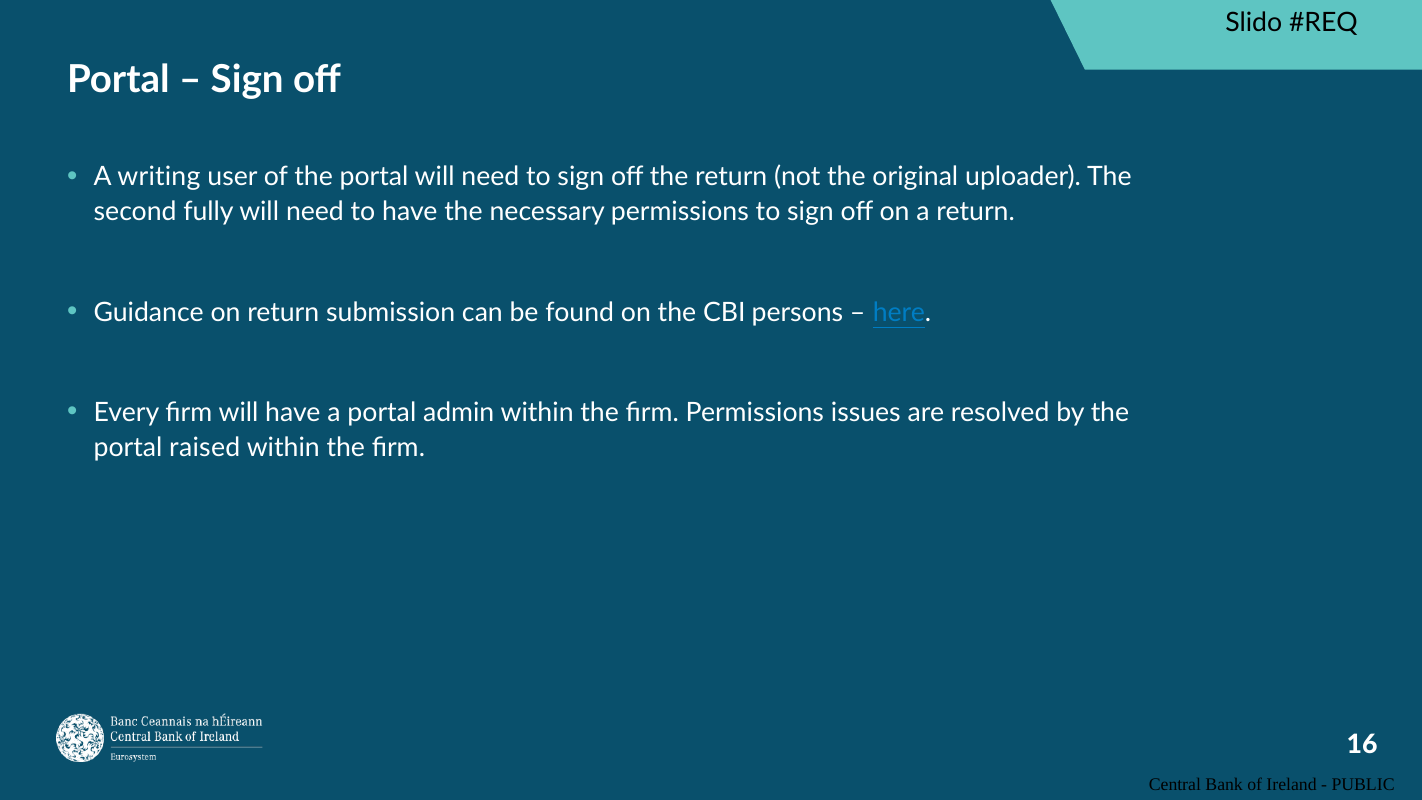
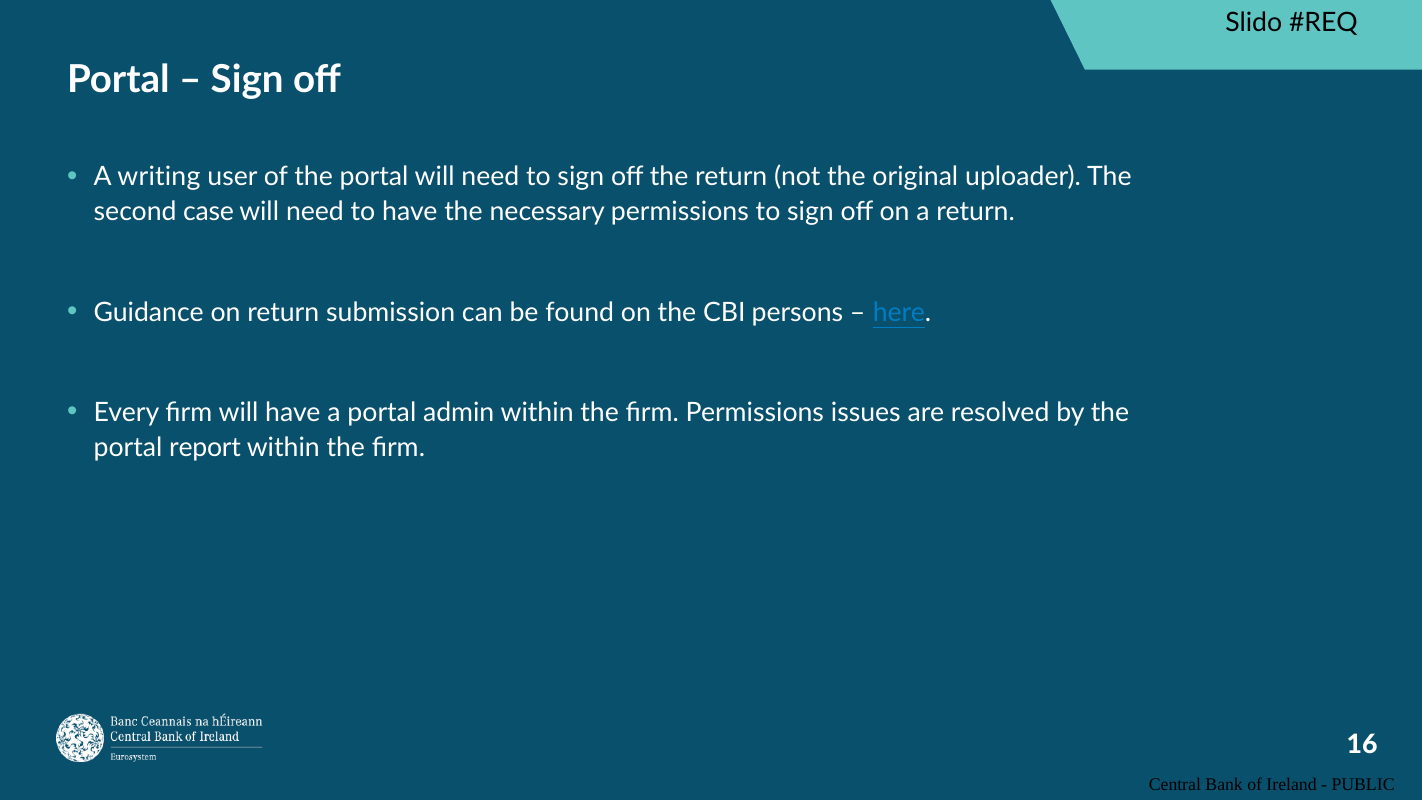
fully: fully -> case (209, 212)
raised: raised -> report (205, 447)
